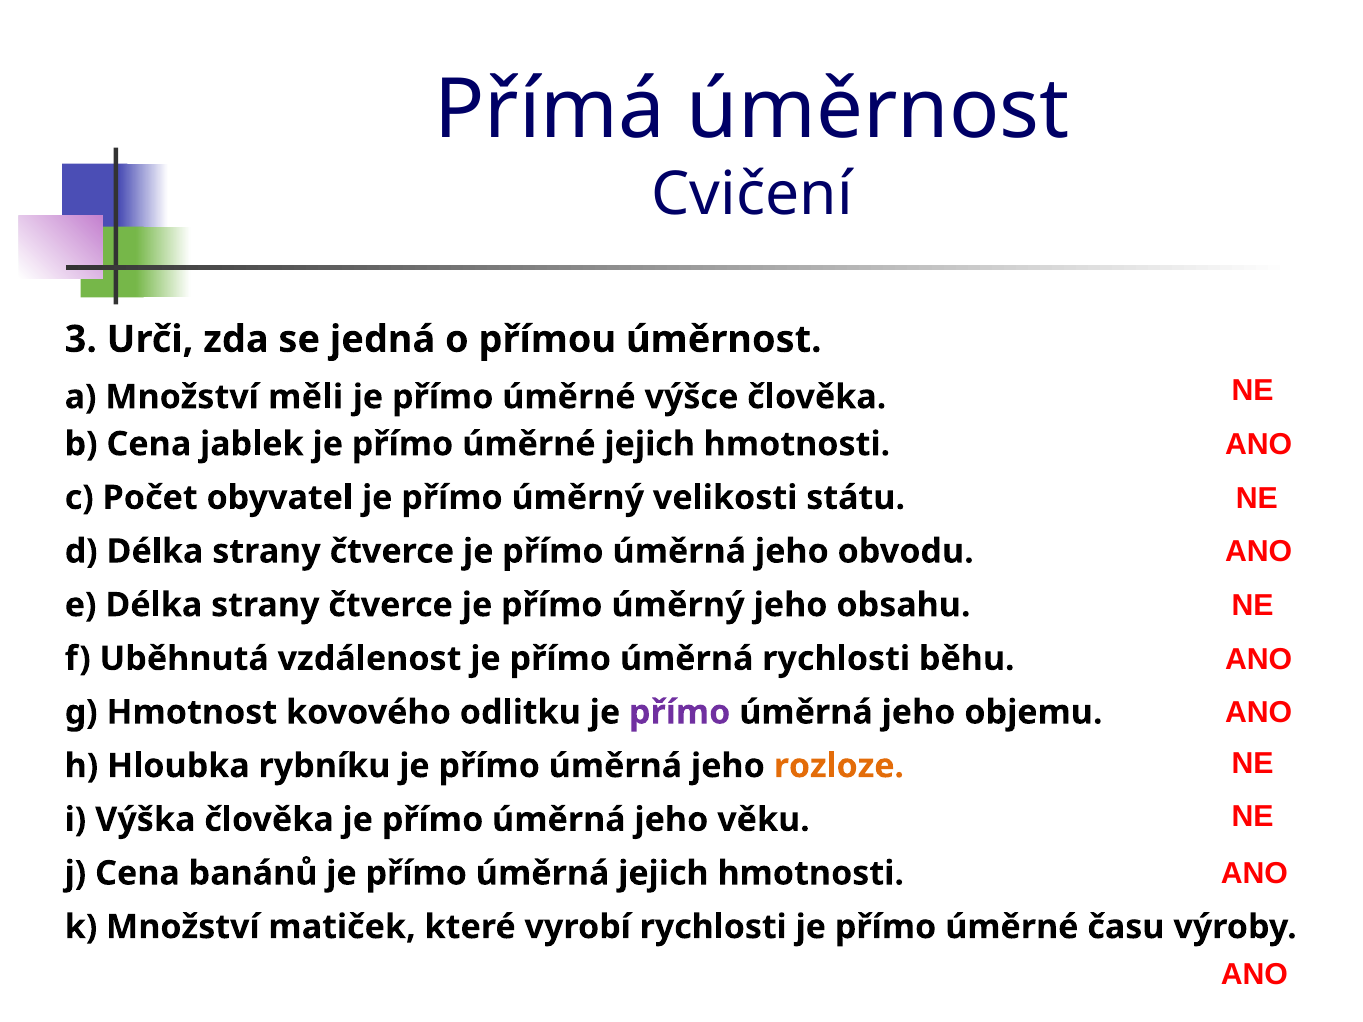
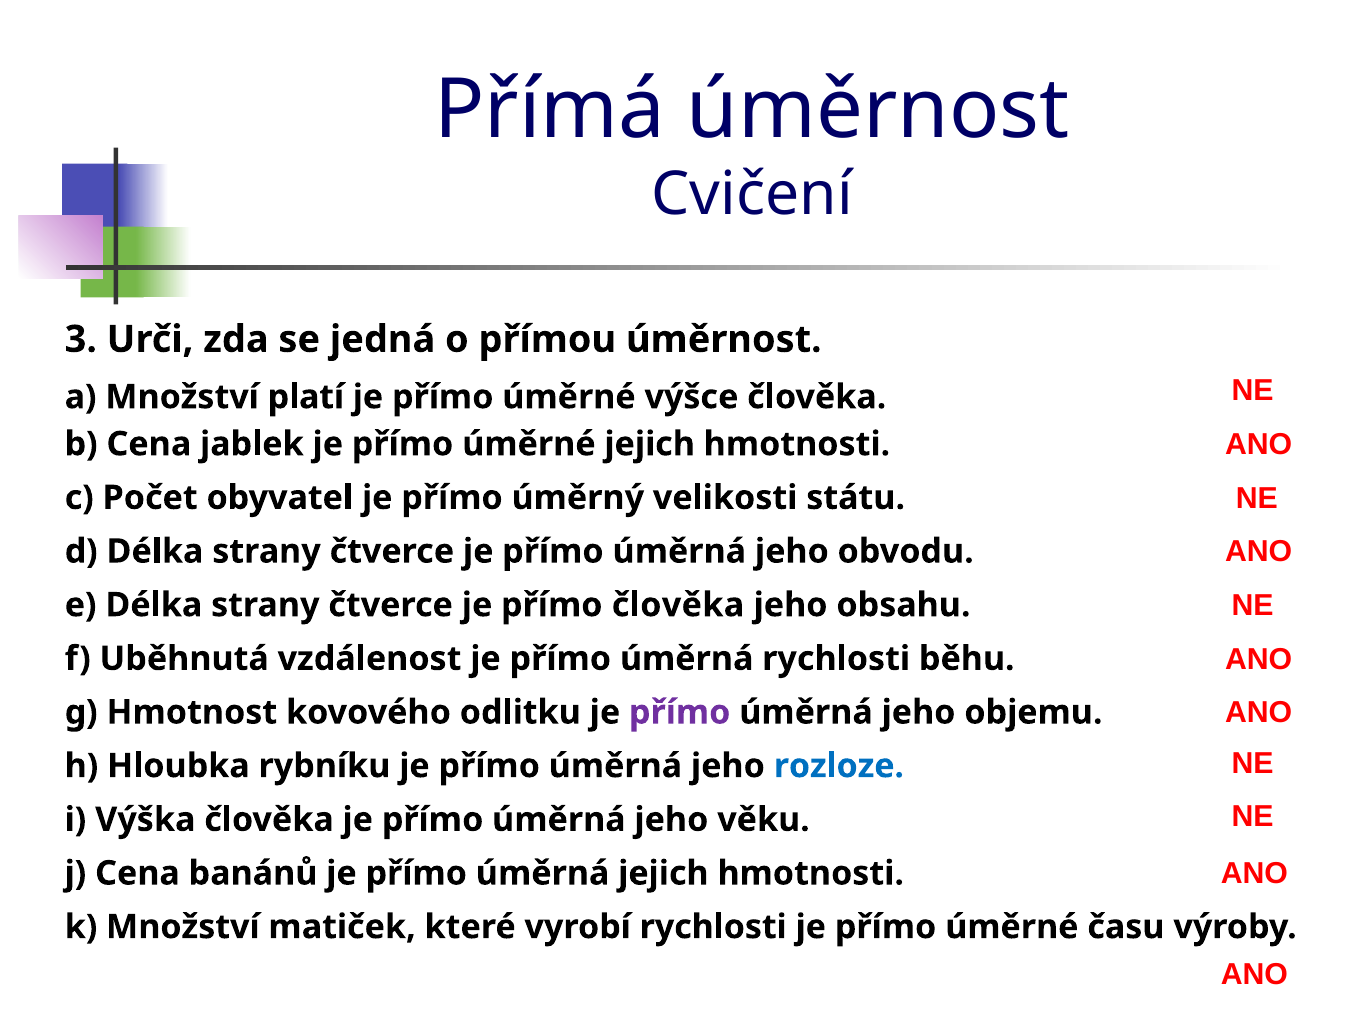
měli: měli -> platí (306, 397)
čtverce je přímo úměrný: úměrný -> člověka (678, 605)
rozloze colour: orange -> blue (839, 766)
